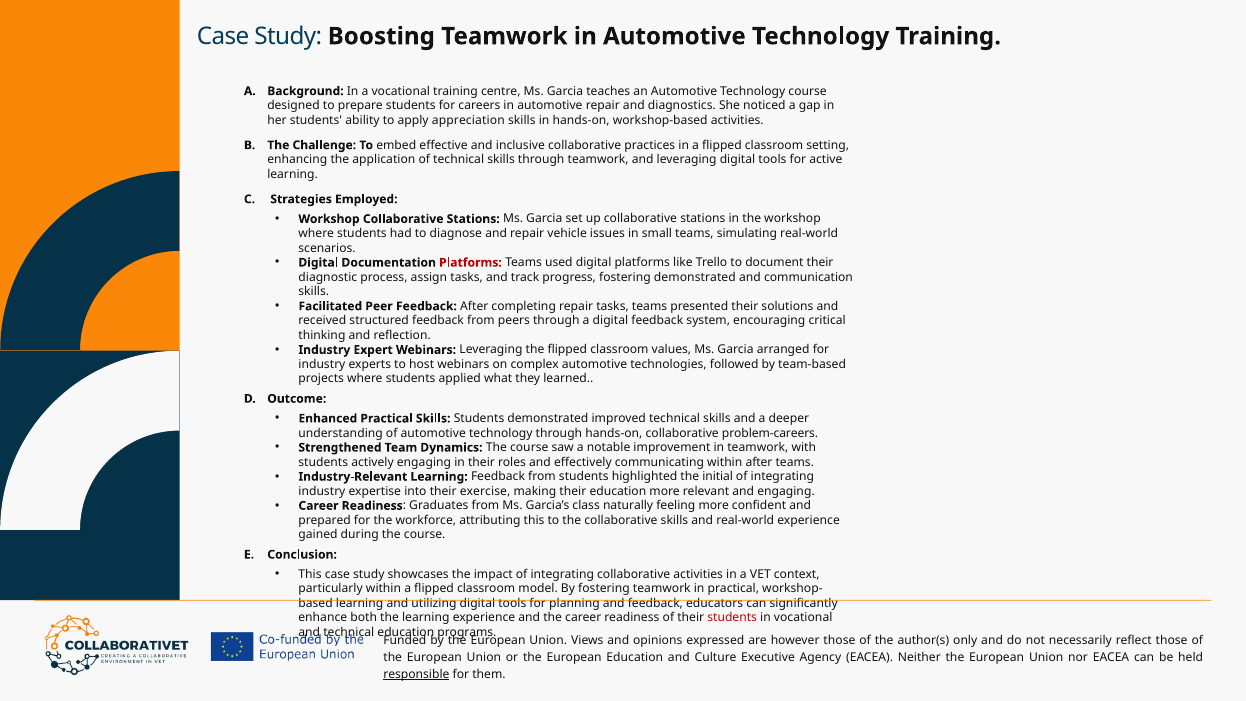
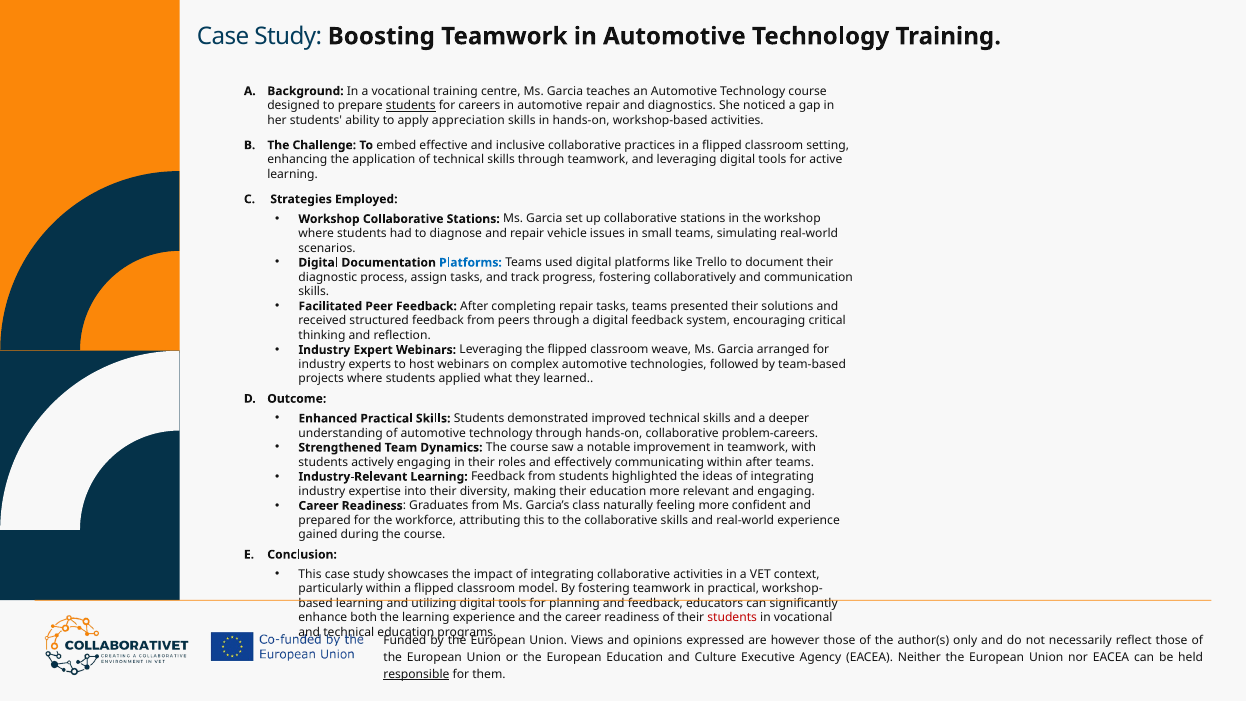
students underline: none -> present (411, 106)
Platforms colour: red -> blue (470, 263)
fostering demonstrated: demonstrated -> collaboratively (695, 277)
values: values -> weave (671, 350)
initial: initial -> ideas (718, 477)
exercise: exercise -> diversity (485, 491)
